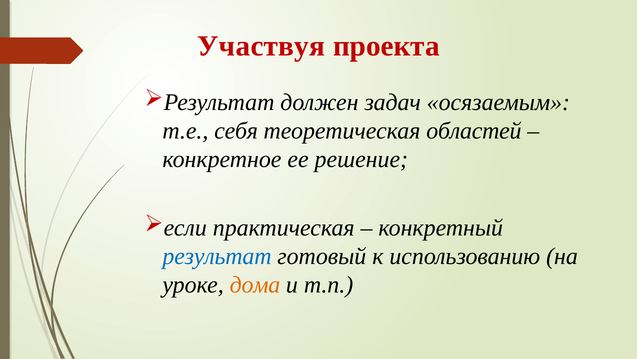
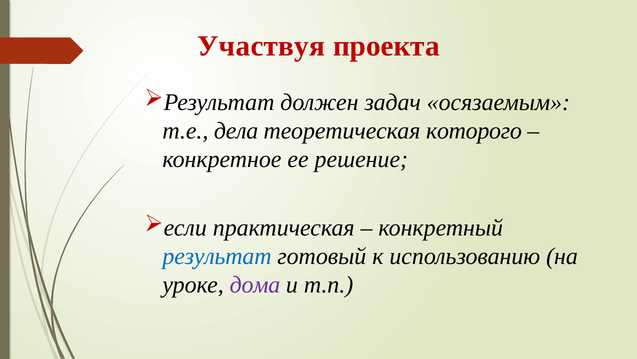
себя: себя -> дела (236, 131)
областей: областей -> которого (474, 131)
дома colour: orange -> purple (255, 285)
